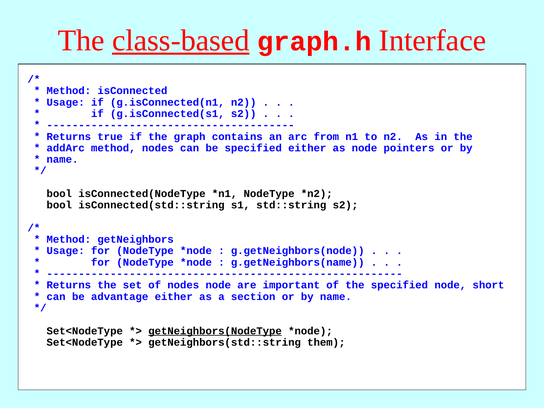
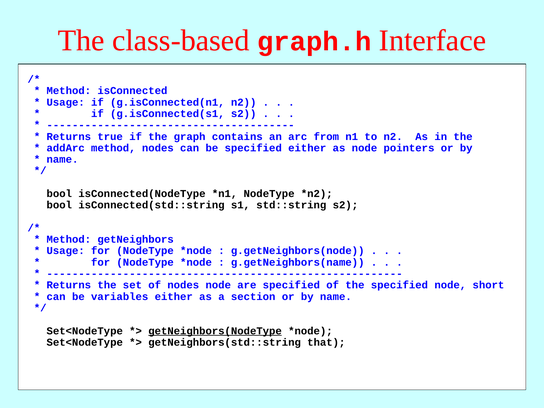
class-based underline: present -> none (181, 41)
are important: important -> specified (291, 285)
advantage: advantage -> variables (120, 297)
getNeighbors(std::string them: them -> that (326, 342)
